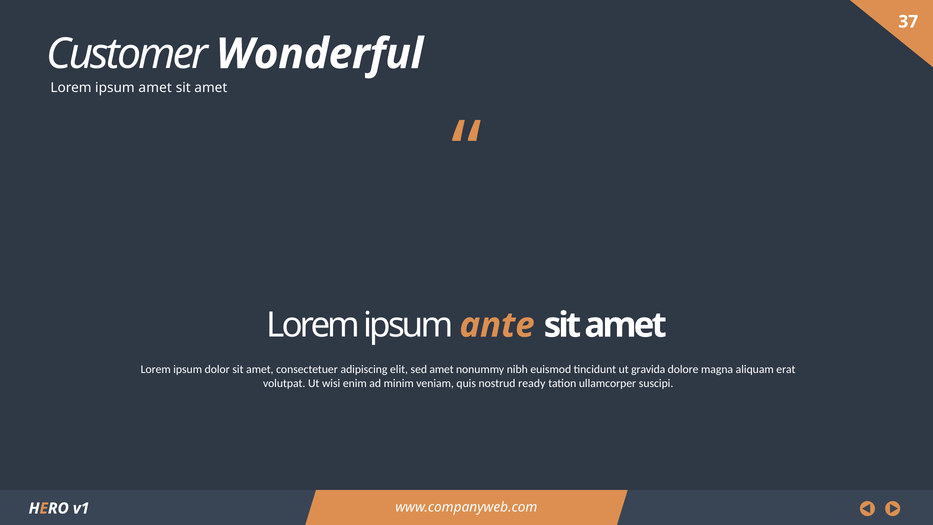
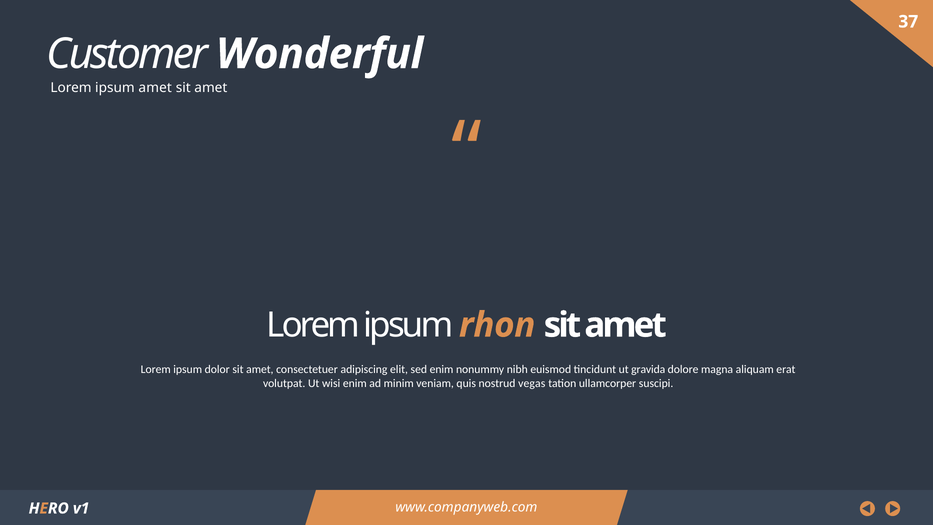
ante: ante -> rhon (497, 325)
sed amet: amet -> enim (442, 369)
ready: ready -> vegas (532, 383)
